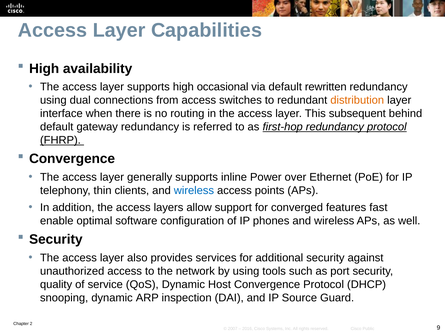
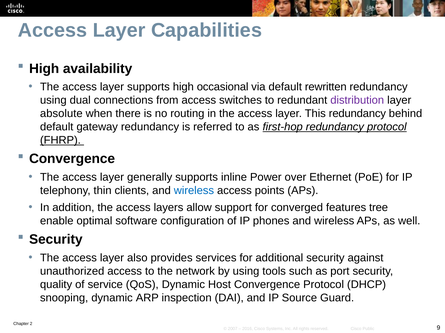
distribution colour: orange -> purple (357, 100)
interface: interface -> absolute (61, 114)
This subsequent: subsequent -> redundancy (357, 114)
fast: fast -> tree (379, 208)
